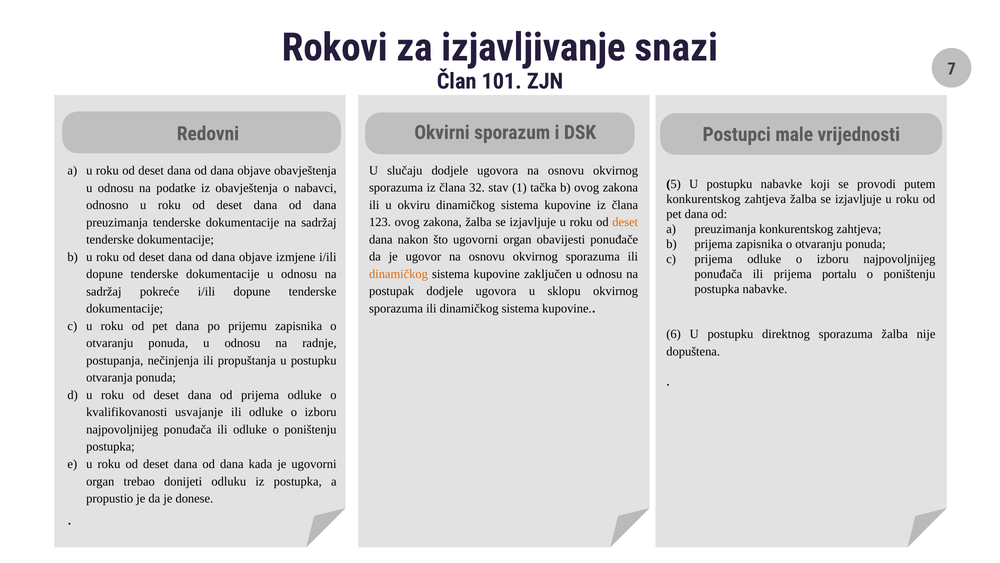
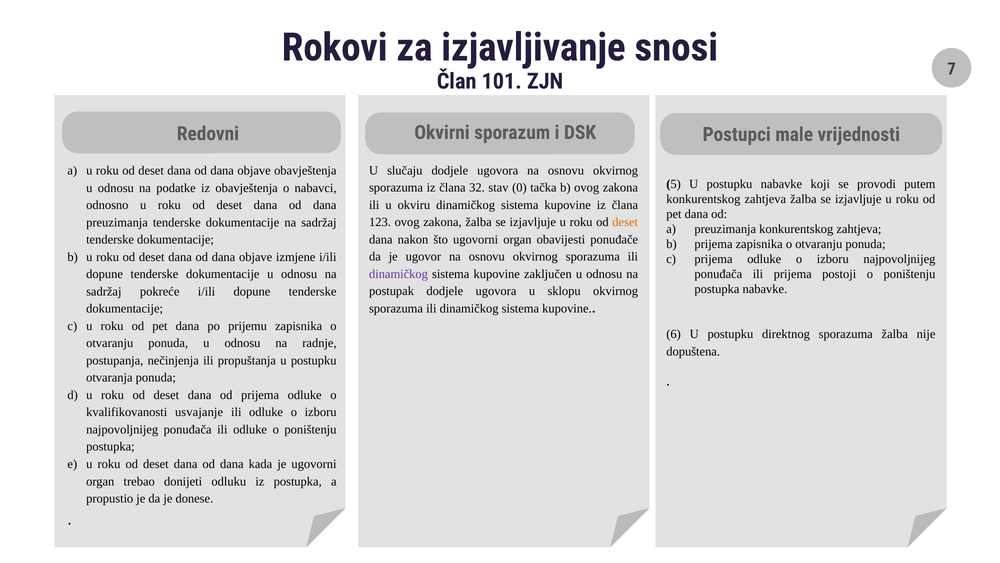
snazi: snazi -> snosi (676, 47)
1: 1 -> 0 (519, 187)
dinamičkog colour: orange -> purple (398, 274)
portalu: portalu -> postoji (839, 274)
